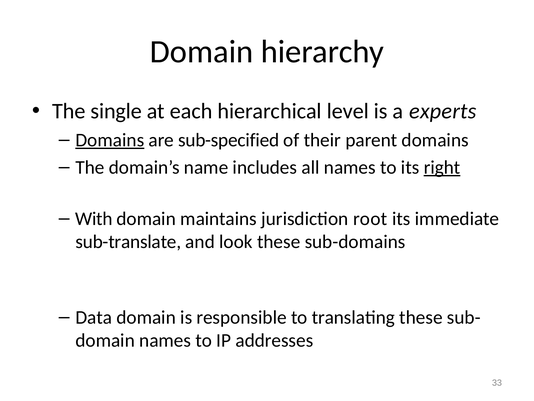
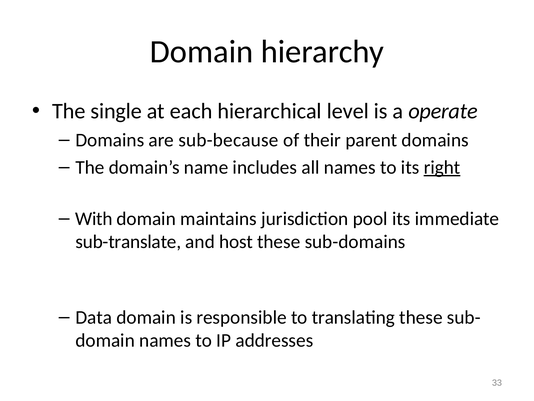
experts: experts -> operate (443, 111)
Domains underline: present -> none (110, 140)
sub-specified: sub-specified -> sub-because (228, 140)
root: root -> pool (370, 218)
look: look -> host (236, 242)
